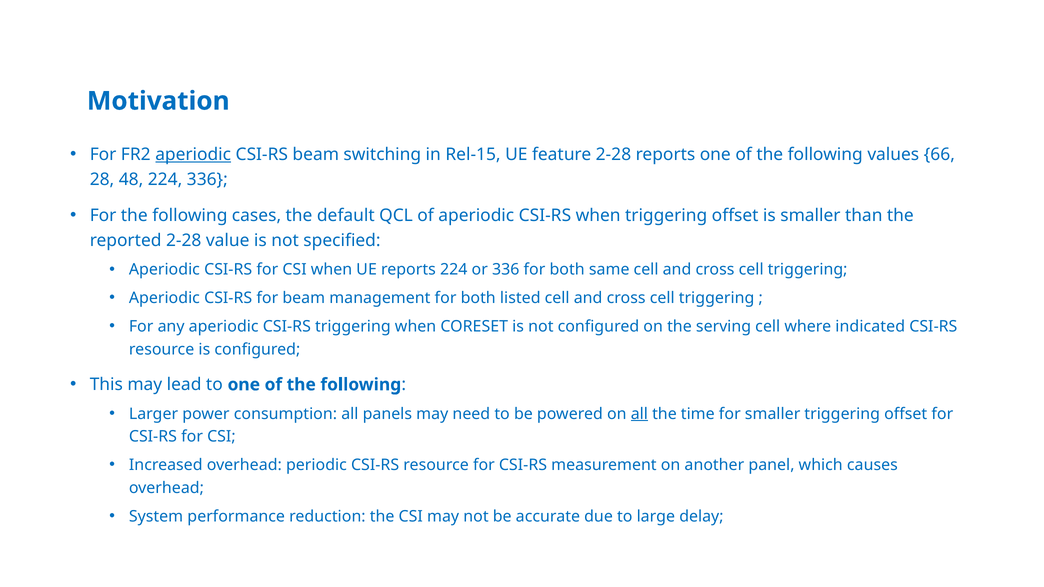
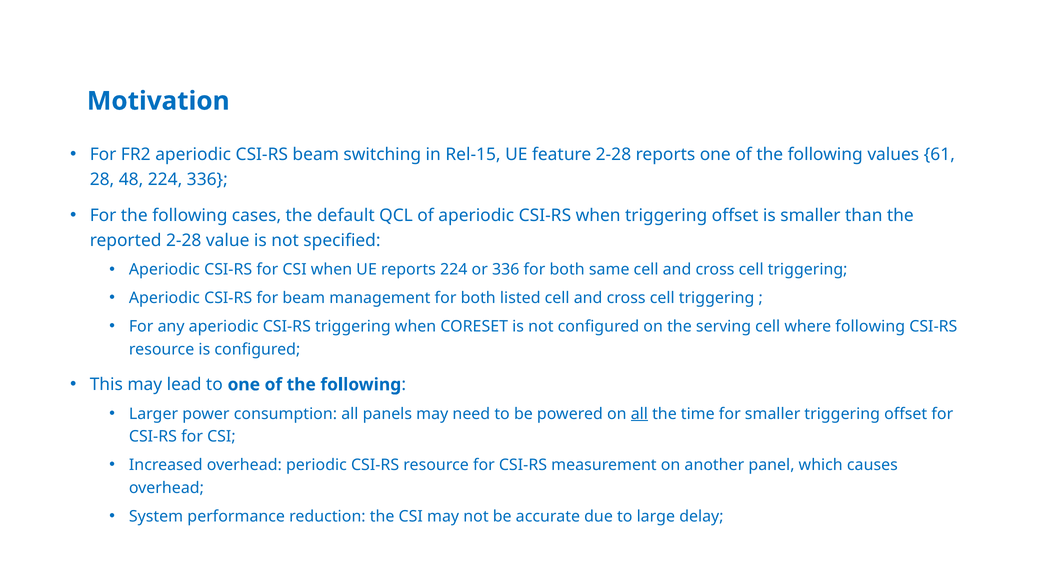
aperiodic underline: present -> none (193, 155)
66: 66 -> 61 (939, 155)
where indicated: indicated -> following (870, 327)
